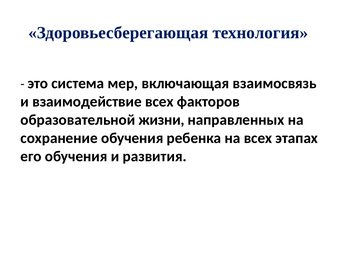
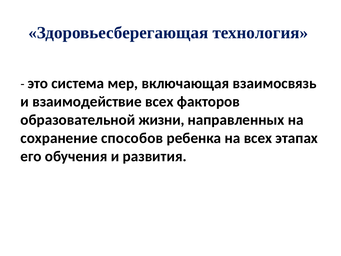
сохранение обучения: обучения -> способов (132, 138)
